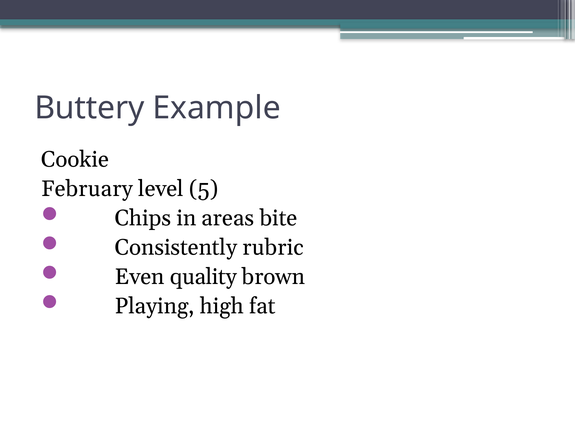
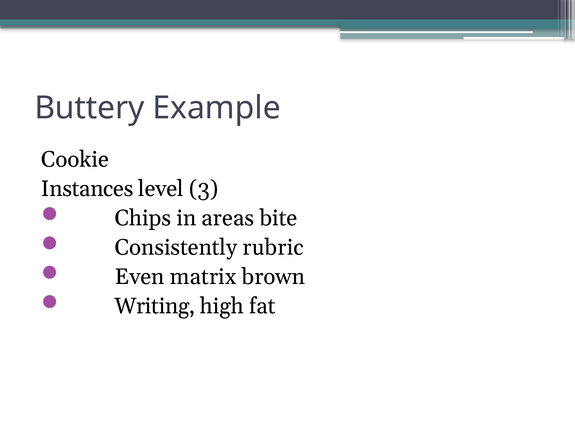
February: February -> Instances (87, 189)
5: 5 -> 3 (204, 189)
quality: quality -> matrix (203, 276)
Playing: Playing -> Writing (155, 305)
